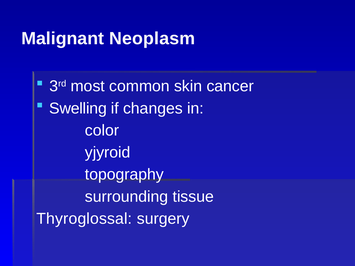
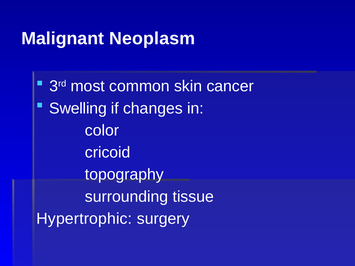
yjyroid: yjyroid -> cricoid (108, 153)
Thyroglossal: Thyroglossal -> Hypertrophic (84, 219)
